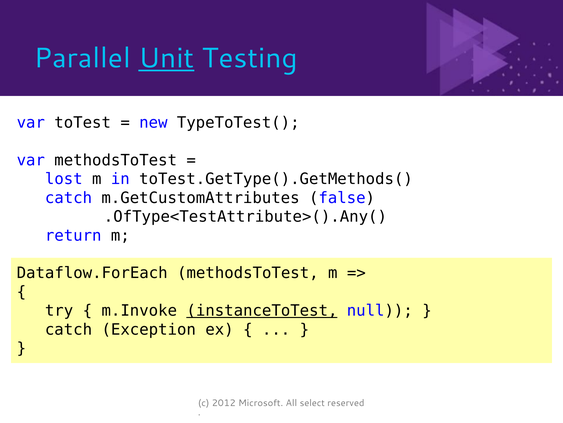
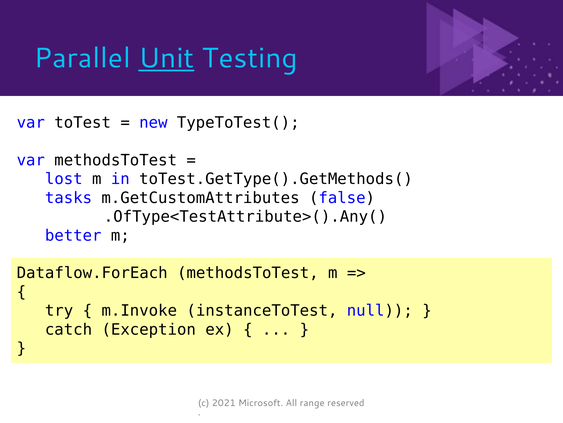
catch: catch -> tasks (69, 198)
return: return -> better (73, 235)
instanceToTest underline: present -> none (262, 310)
2012: 2012 -> 2021 (224, 402)
select: select -> range (312, 402)
